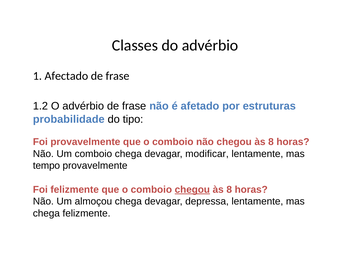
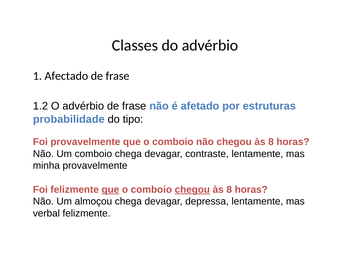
modificar: modificar -> contraste (207, 154)
tempo: tempo -> minha (46, 166)
que underline: none -> present (110, 190)
chega: chega -> verbal (46, 213)
